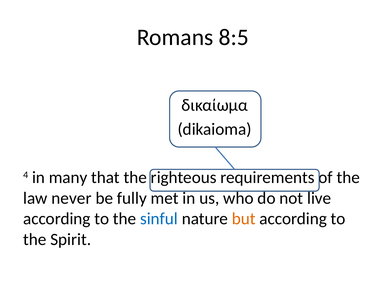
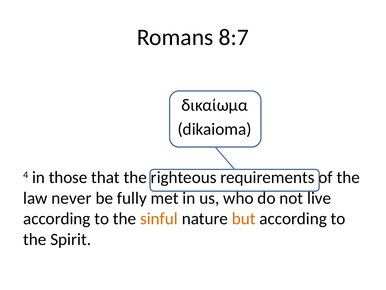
8:5: 8:5 -> 8:7 (234, 37)
many: many -> those (68, 177)
sinful colour: blue -> orange (159, 218)
